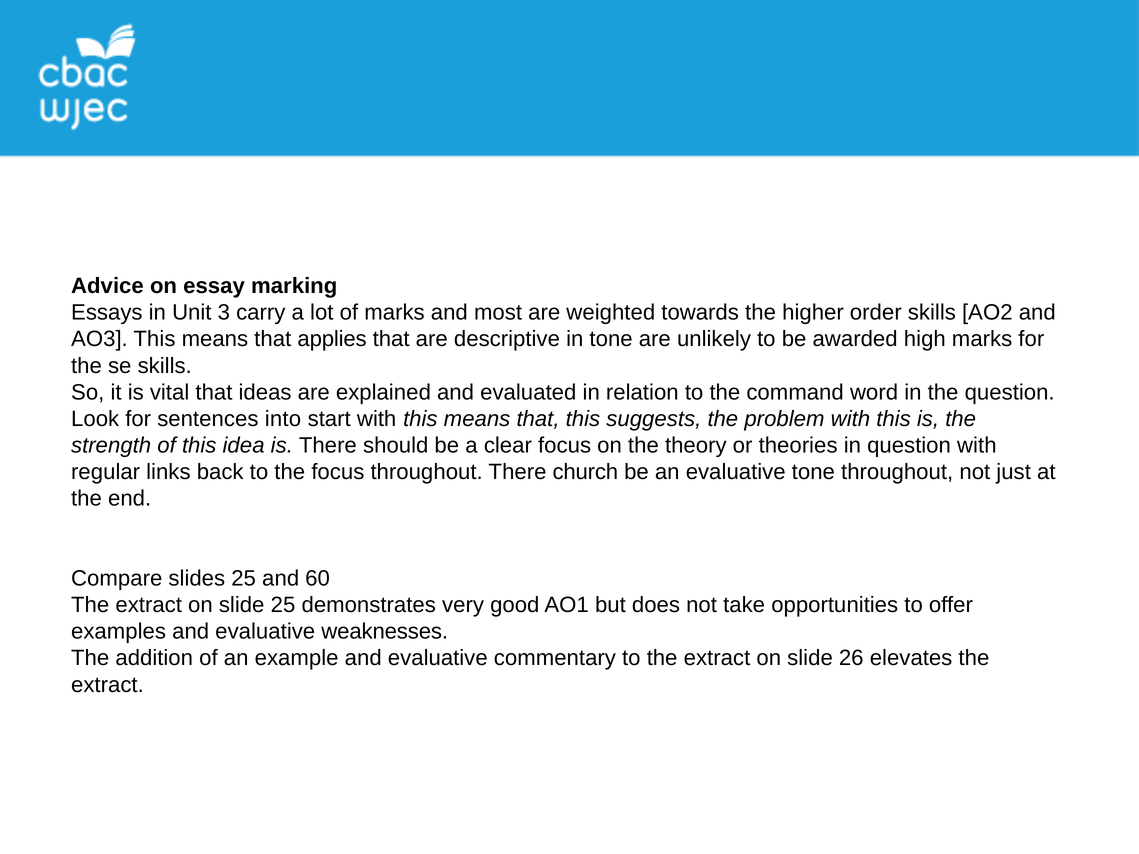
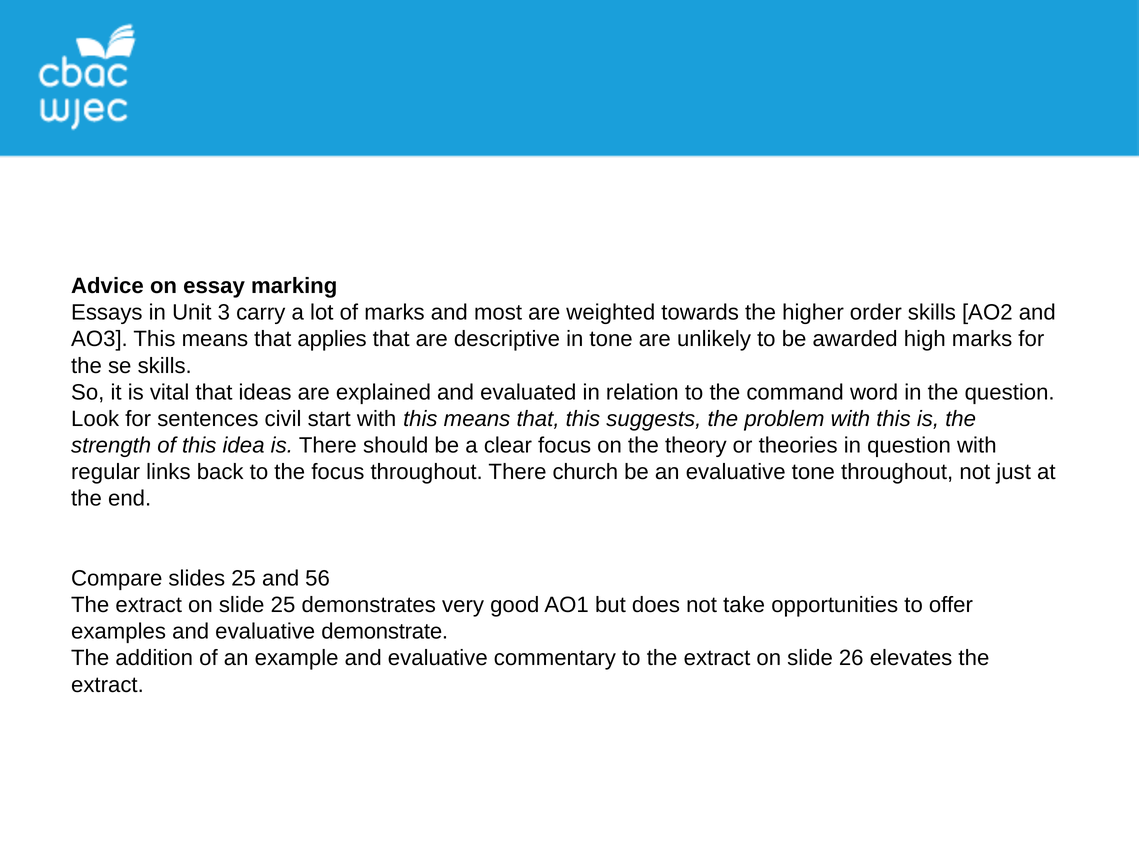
into: into -> civil (283, 419)
60: 60 -> 56 (318, 579)
weaknesses: weaknesses -> demonstrate (385, 632)
